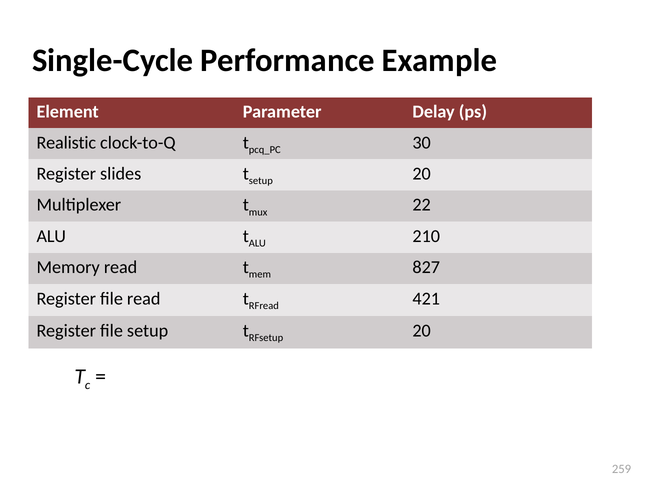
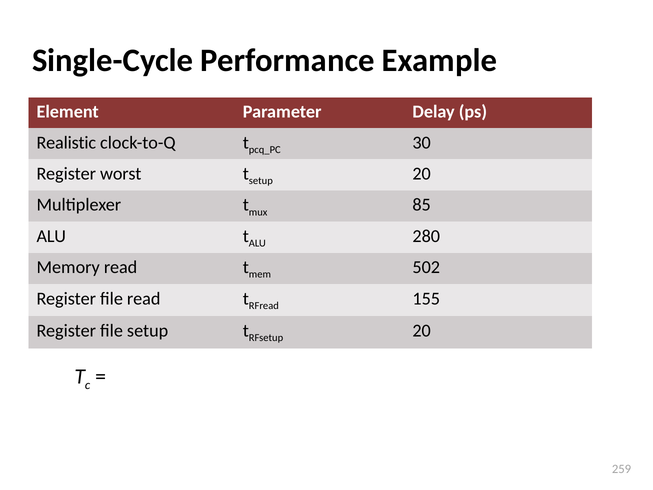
slides: slides -> worst (121, 174)
22: 22 -> 85 (422, 205)
210: 210 -> 280 (426, 236)
827: 827 -> 502 (426, 267)
421: 421 -> 155 (426, 299)
